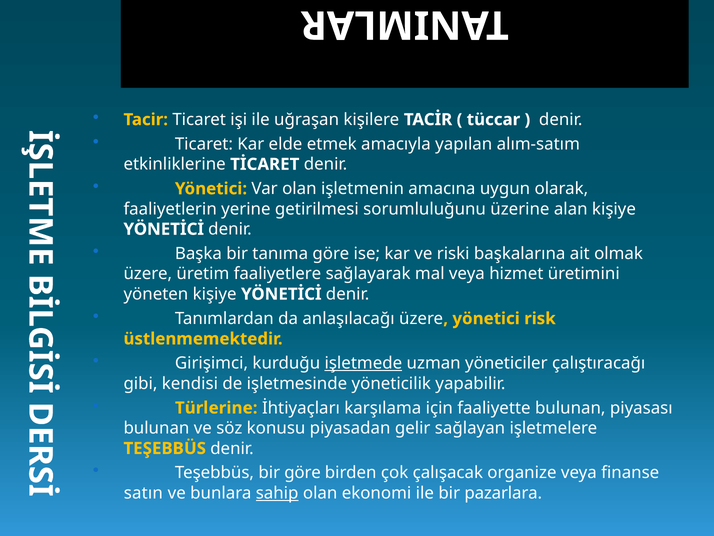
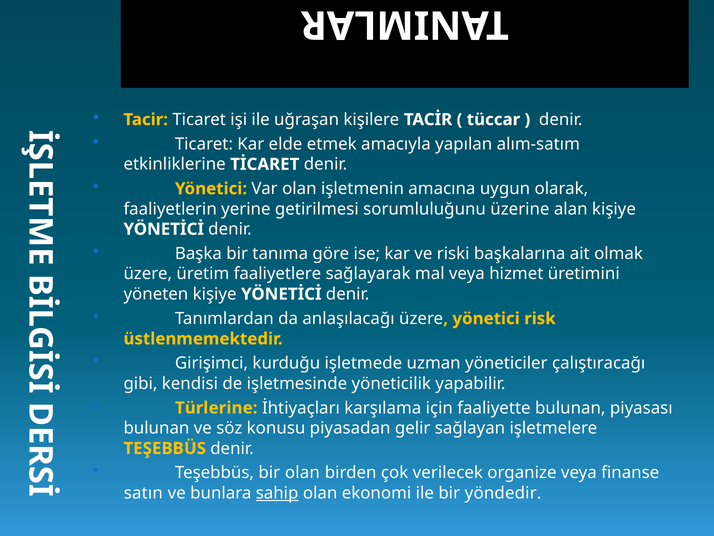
işletmede underline: present -> none (363, 363)
bir göre: göre -> olan (302, 472)
çalışacak: çalışacak -> verilecek (448, 472)
pazarlara: pazarlara -> yöndedir (503, 493)
